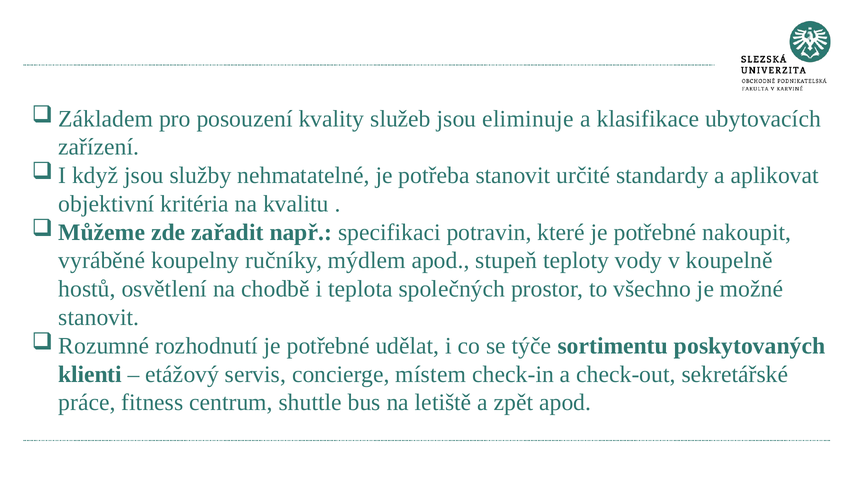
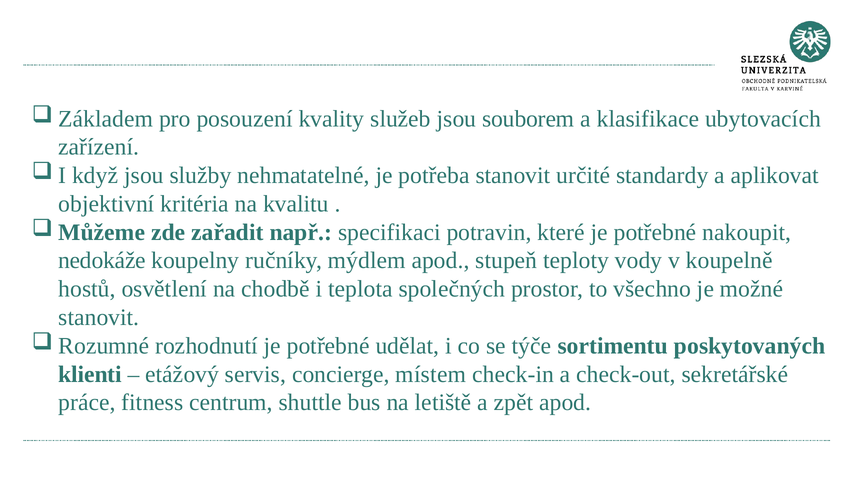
eliminuje: eliminuje -> souborem (528, 119)
vyráběné: vyráběné -> nedokáže (102, 261)
